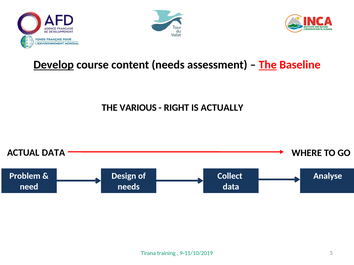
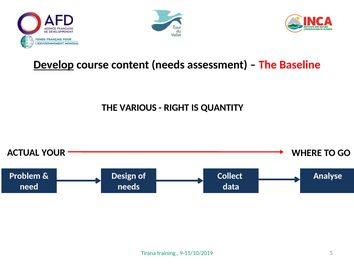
The underline: present -> none (268, 65)
ACTUALLY: ACTUALLY -> QUANTITY (222, 108)
ACTUAL DATA: DATA -> YOUR (53, 153)
